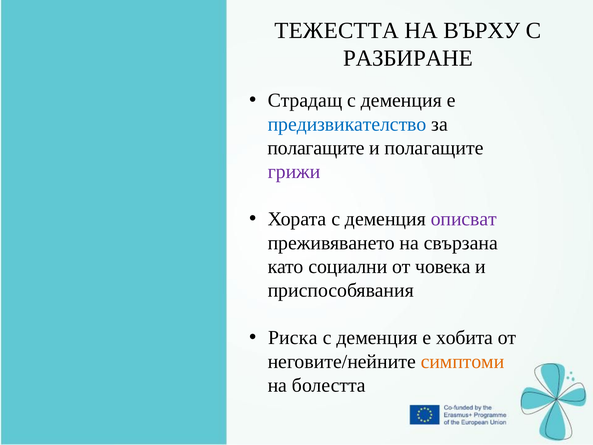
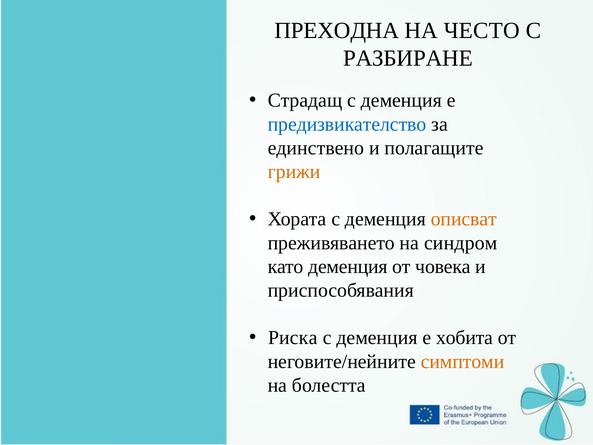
ТЕЖЕСТТА: ТЕЖЕСТТА -> ПРЕХОДНА (337, 31)
ВЪРХУ: ВЪРХУ -> ЧЕСТО (482, 31)
полагащите: полагащите -> единствено (316, 148)
грижи colour: purple -> orange (294, 172)
описват colour: purple -> orange (464, 219)
свързана: свързана -> синдром (461, 243)
като социални: социални -> деменция (348, 266)
